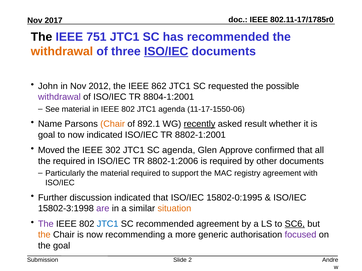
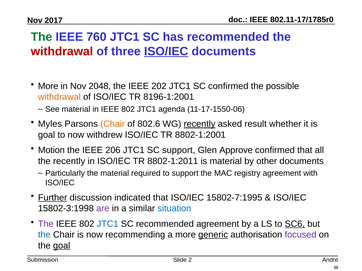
The colour: black -> green (42, 37)
751: 751 -> 760 (96, 37)
withdrawal colour: orange -> red (62, 52)
John: John -> More (48, 86)
2012: 2012 -> 2048 (100, 86)
862: 862 -> 202 (159, 86)
SC requested: requested -> confirmed (228, 86)
withdrawal colour: purple -> orange (59, 97)
8804-1:2001: 8804-1:2001 -> 8196-1:2001 (169, 97)
Name: Name -> Myles (50, 124)
892.1: 892.1 -> 802.6 (149, 124)
now indicated: indicated -> withdrew (105, 135)
Moved: Moved -> Motion (51, 150)
302: 302 -> 206 (113, 150)
SC agenda: agenda -> support (179, 150)
the required: required -> recently (69, 161)
8802-1:2006: 8802-1:2006 -> 8802-1:2011 (173, 161)
is required: required -> material (226, 161)
Further underline: none -> present (53, 198)
15802-0:1995: 15802-0:1995 -> 15802-7:1995 (234, 198)
situation colour: orange -> blue (174, 209)
the colour: orange -> blue (44, 235)
generic underline: none -> present (213, 235)
goal underline: none -> present (62, 246)
